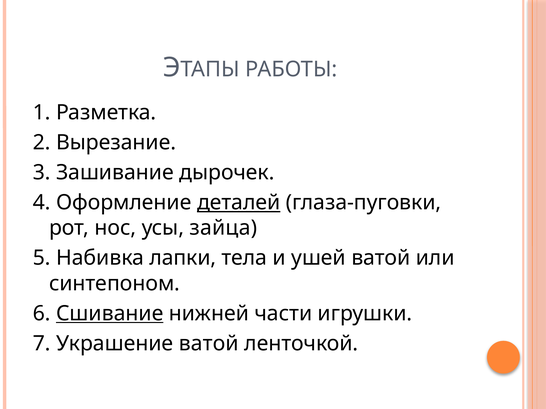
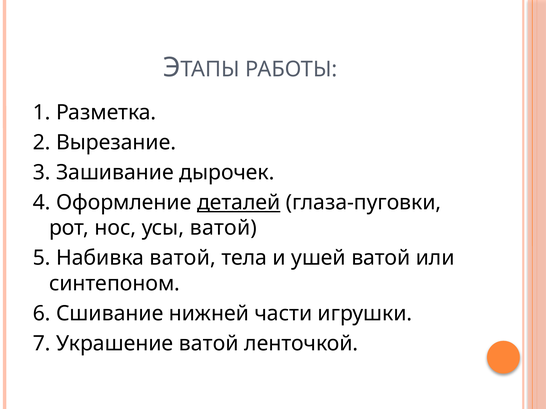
усы зайца: зайца -> ватой (223, 228)
Набивка лапки: лапки -> ватой (183, 258)
Сшивание underline: present -> none (110, 314)
